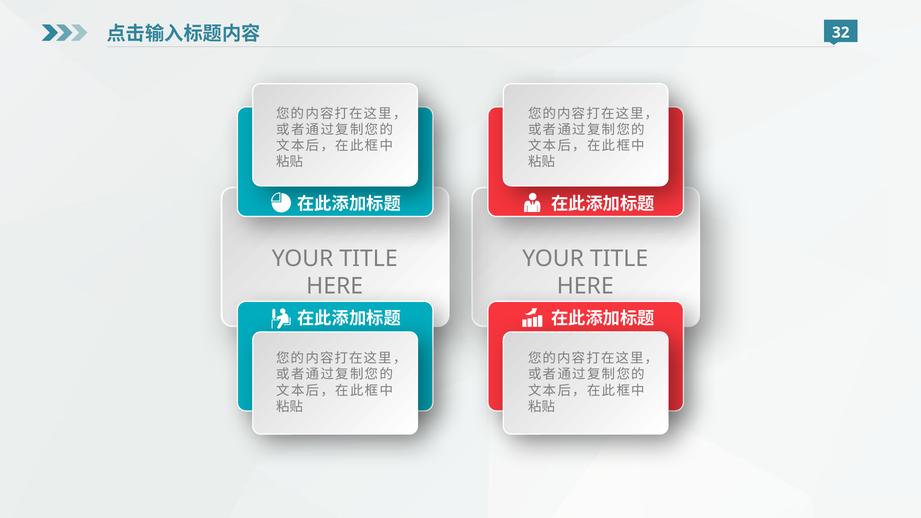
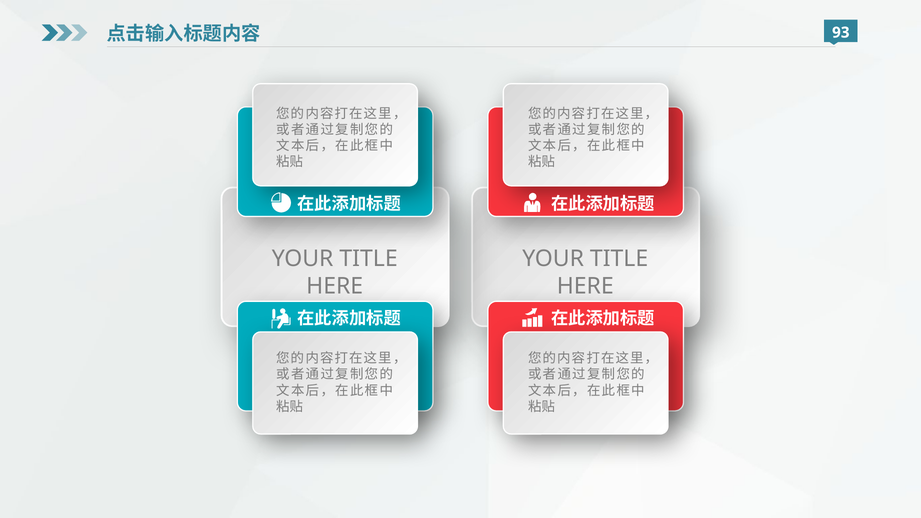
32: 32 -> 93 (841, 33)
